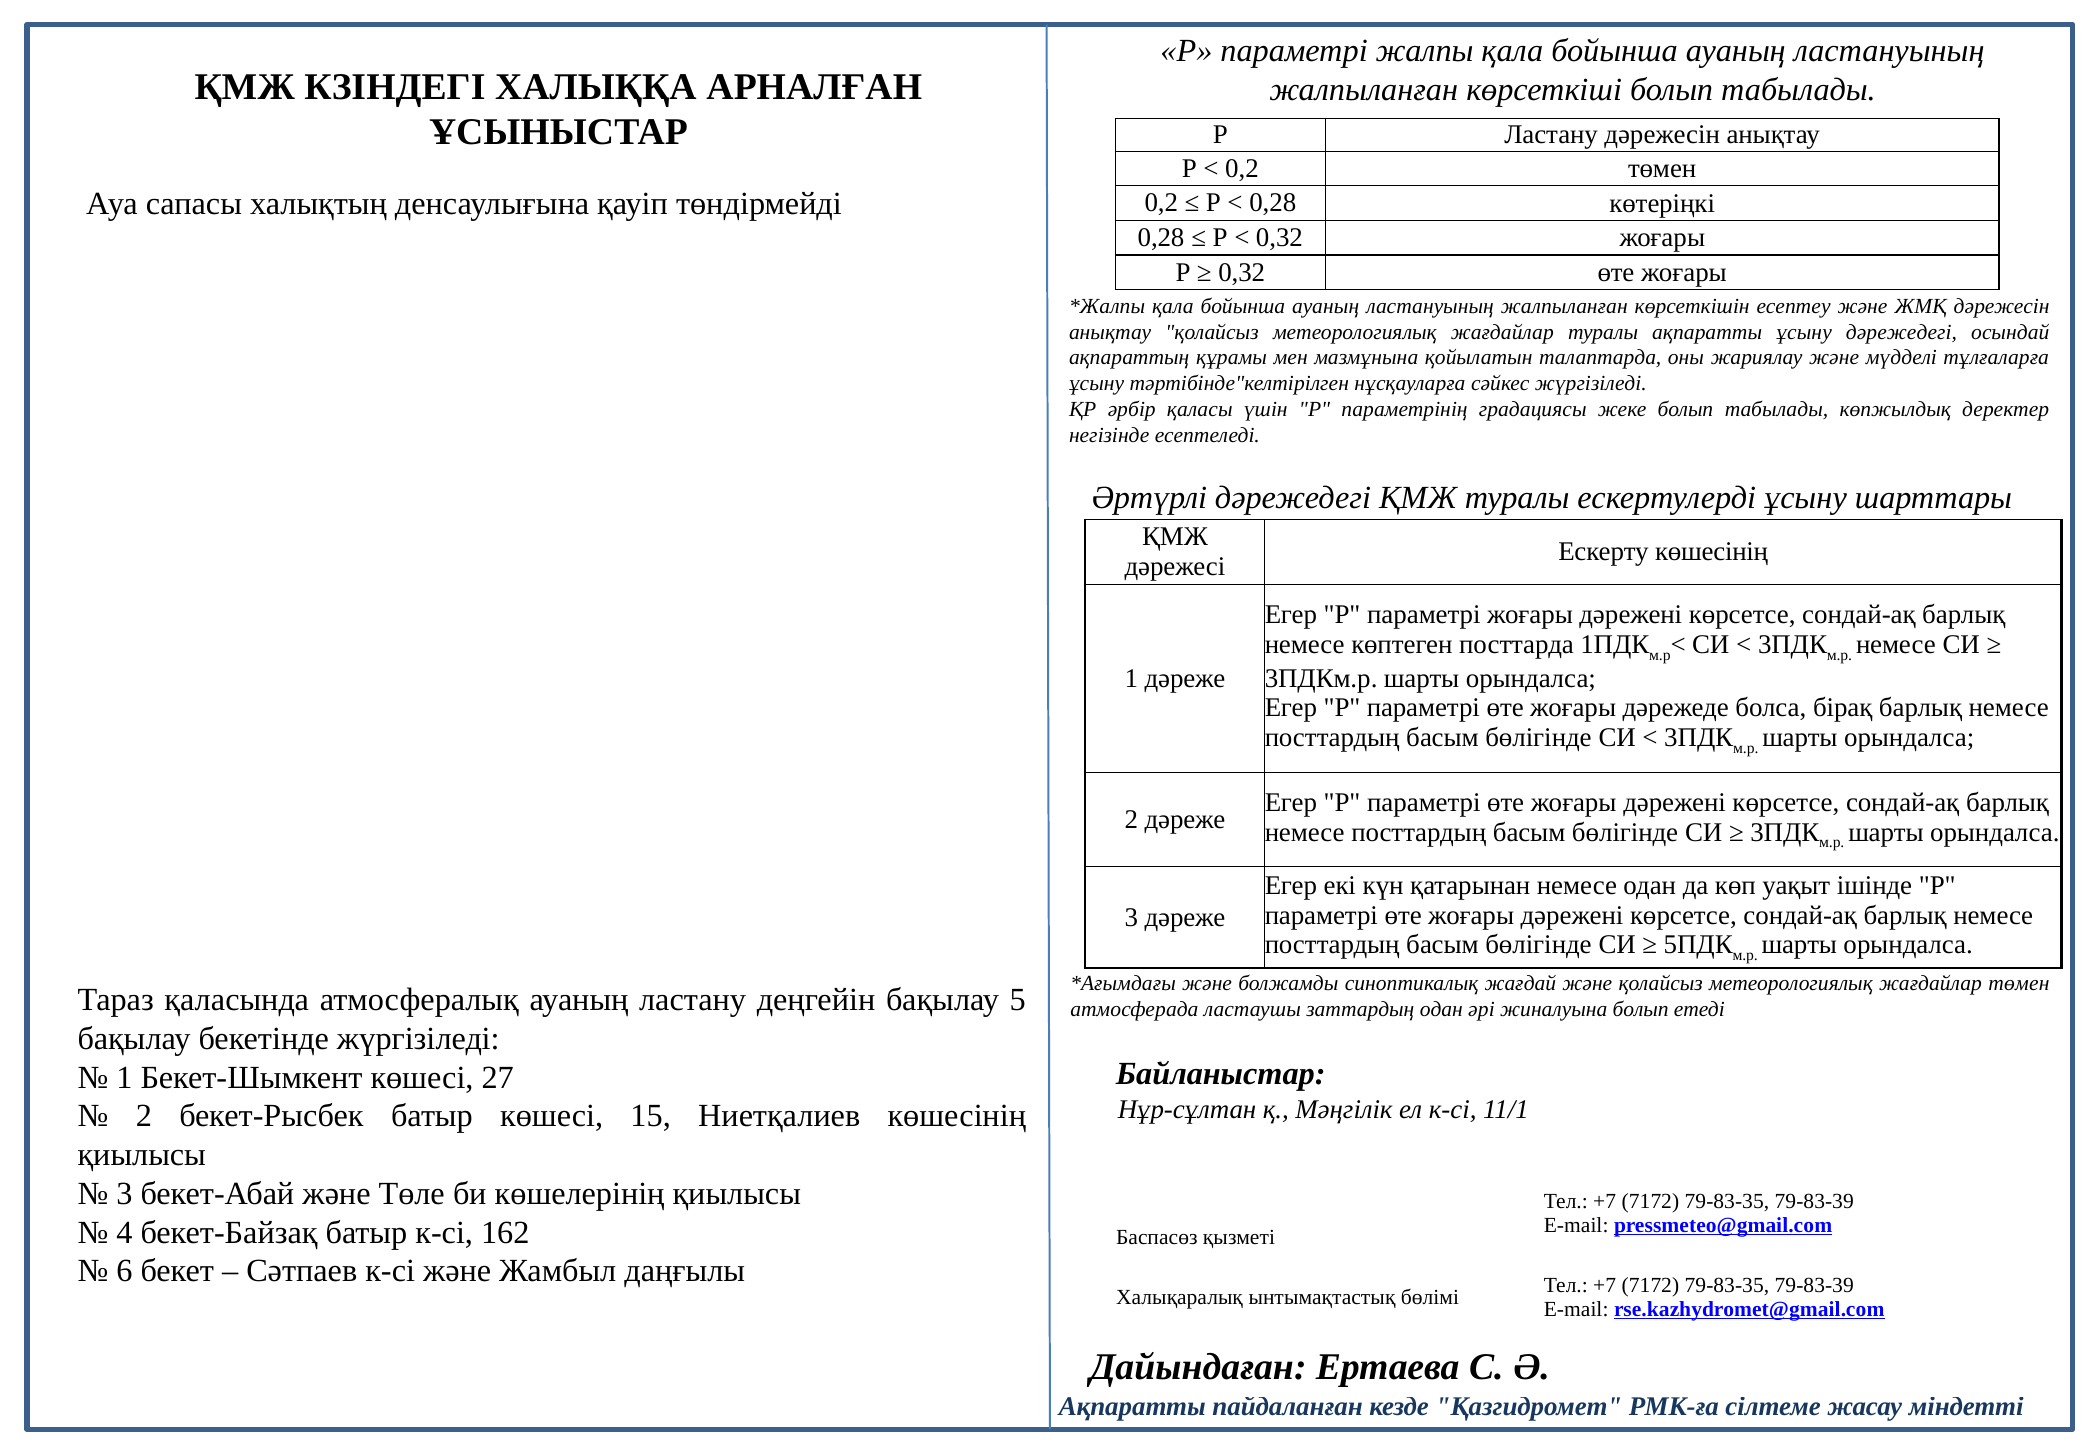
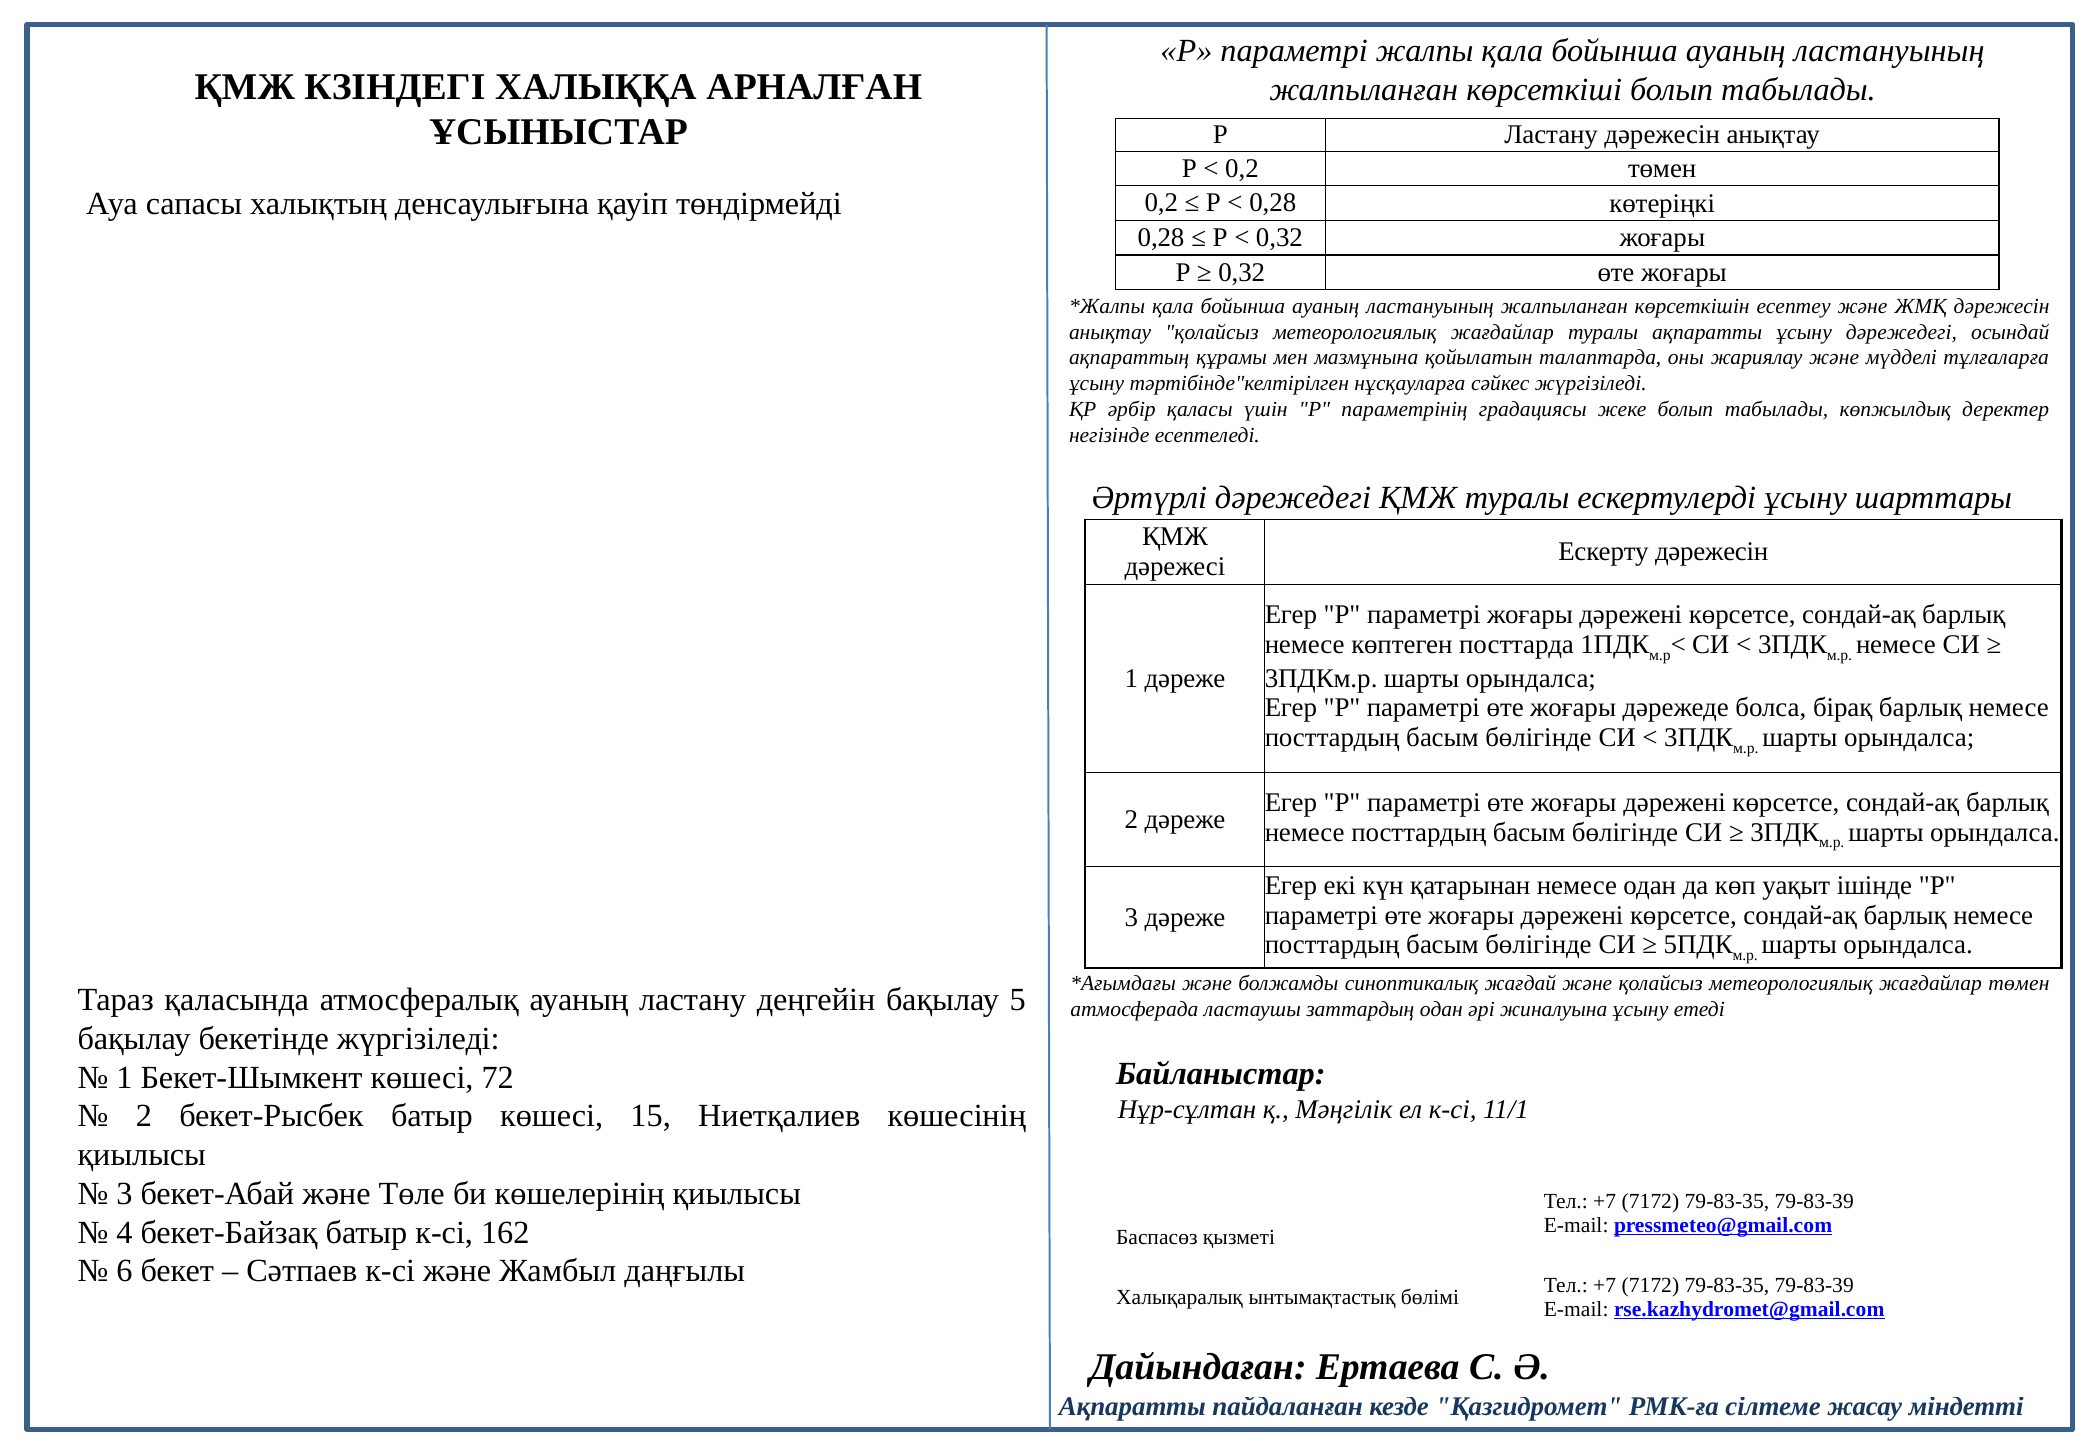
Ескерту көшесінің: көшесінің -> дәрежесін (1712, 552)
жиналуына болып: болып -> ұсыну (1640, 1009)
27: 27 -> 72 (498, 1077)
